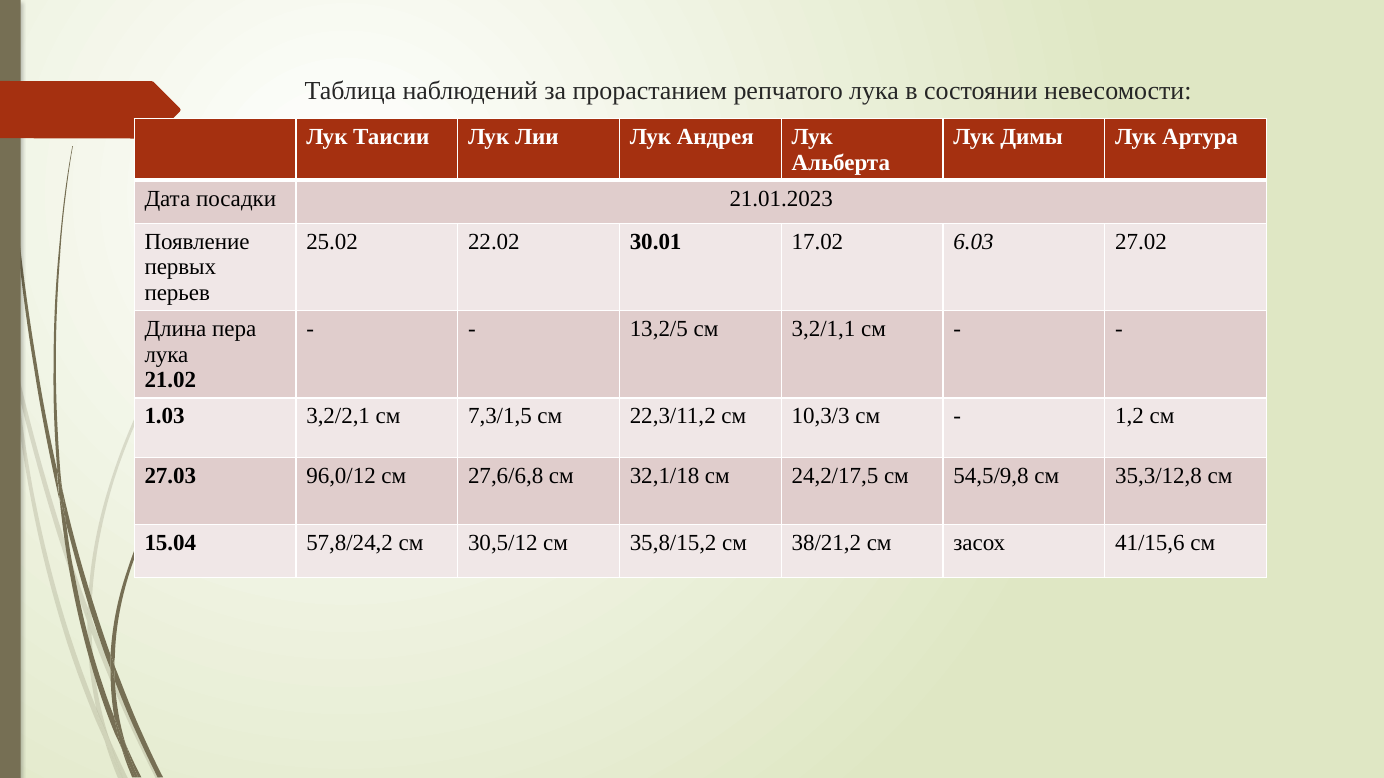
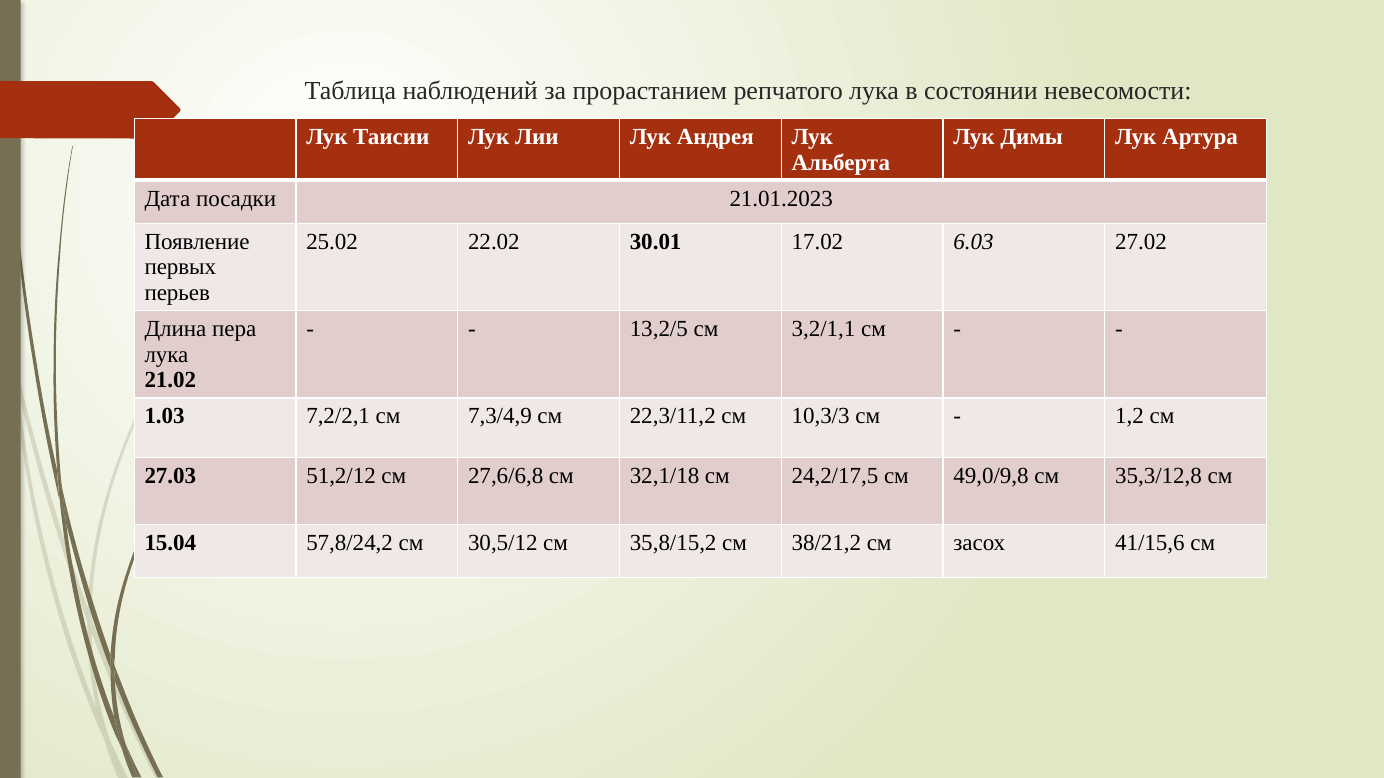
3,2/2,1: 3,2/2,1 -> 7,2/2,1 (338, 416)
7,3/1,5: 7,3/1,5 -> 7,3/4,9 (500, 416)
96,0/12: 96,0/12 -> 51,2/12 (341, 476)
54,5/9,8: 54,5/9,8 -> 49,0/9,8 (991, 476)
